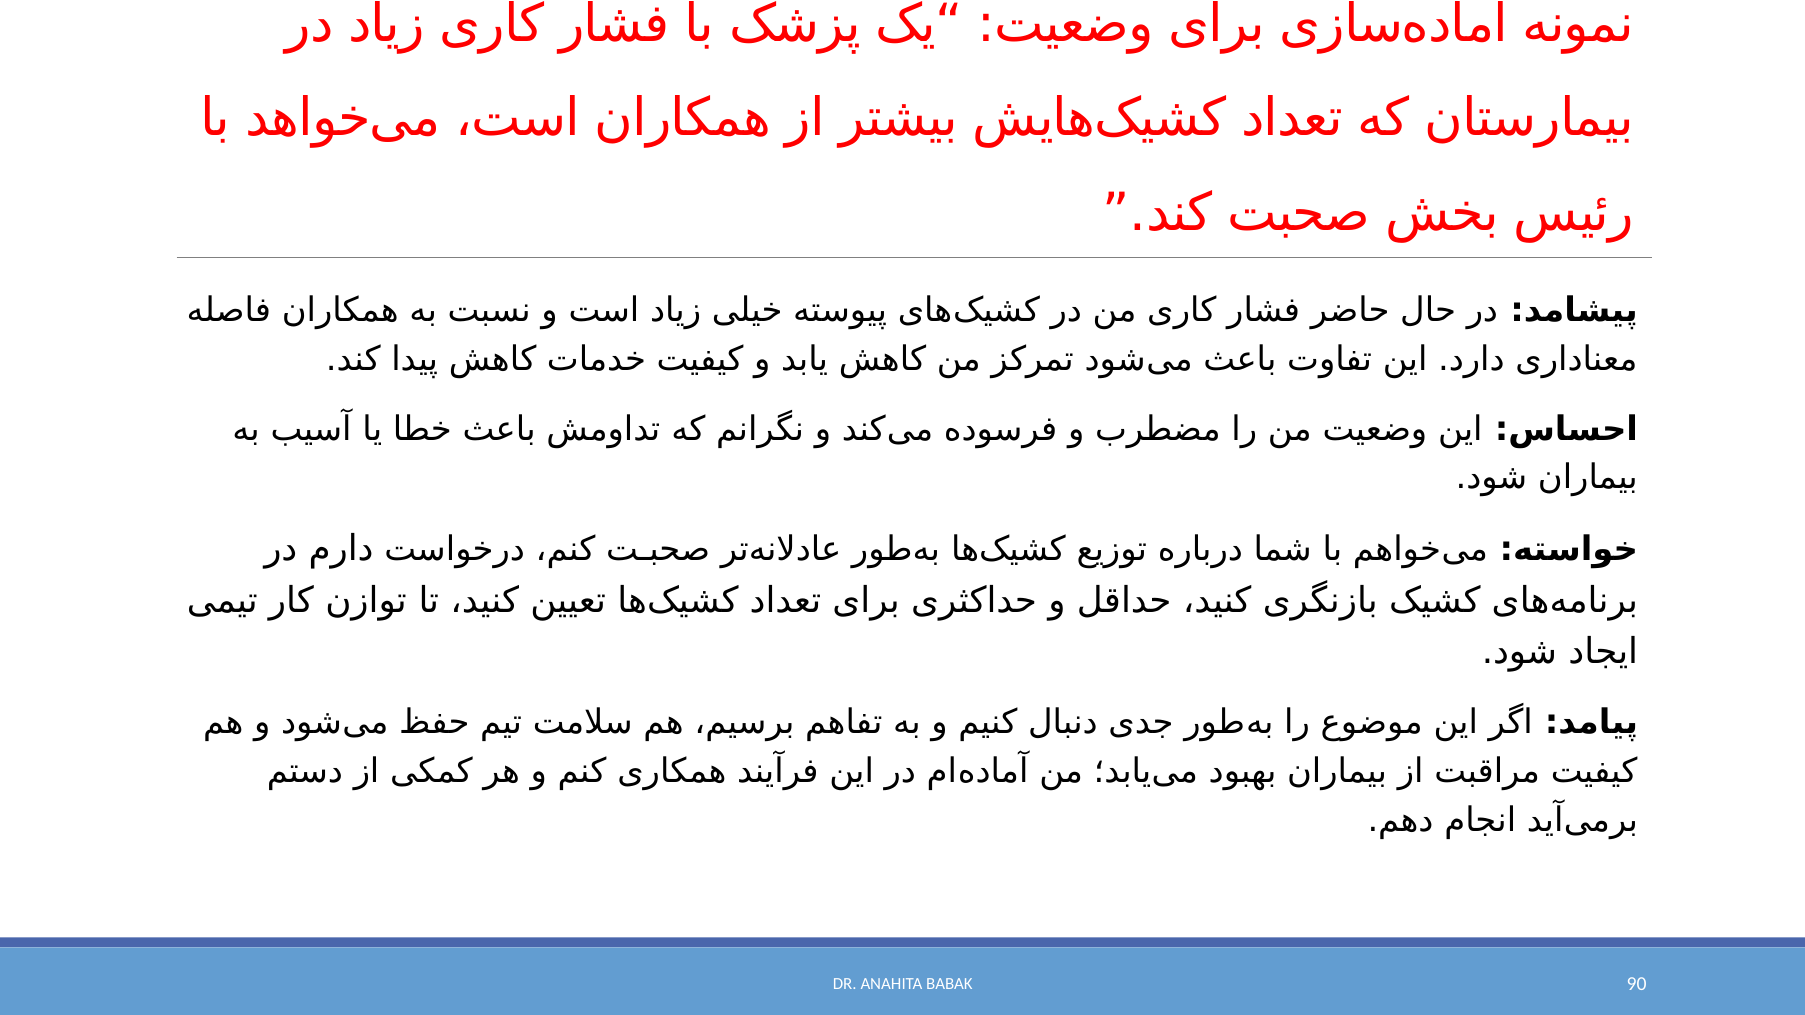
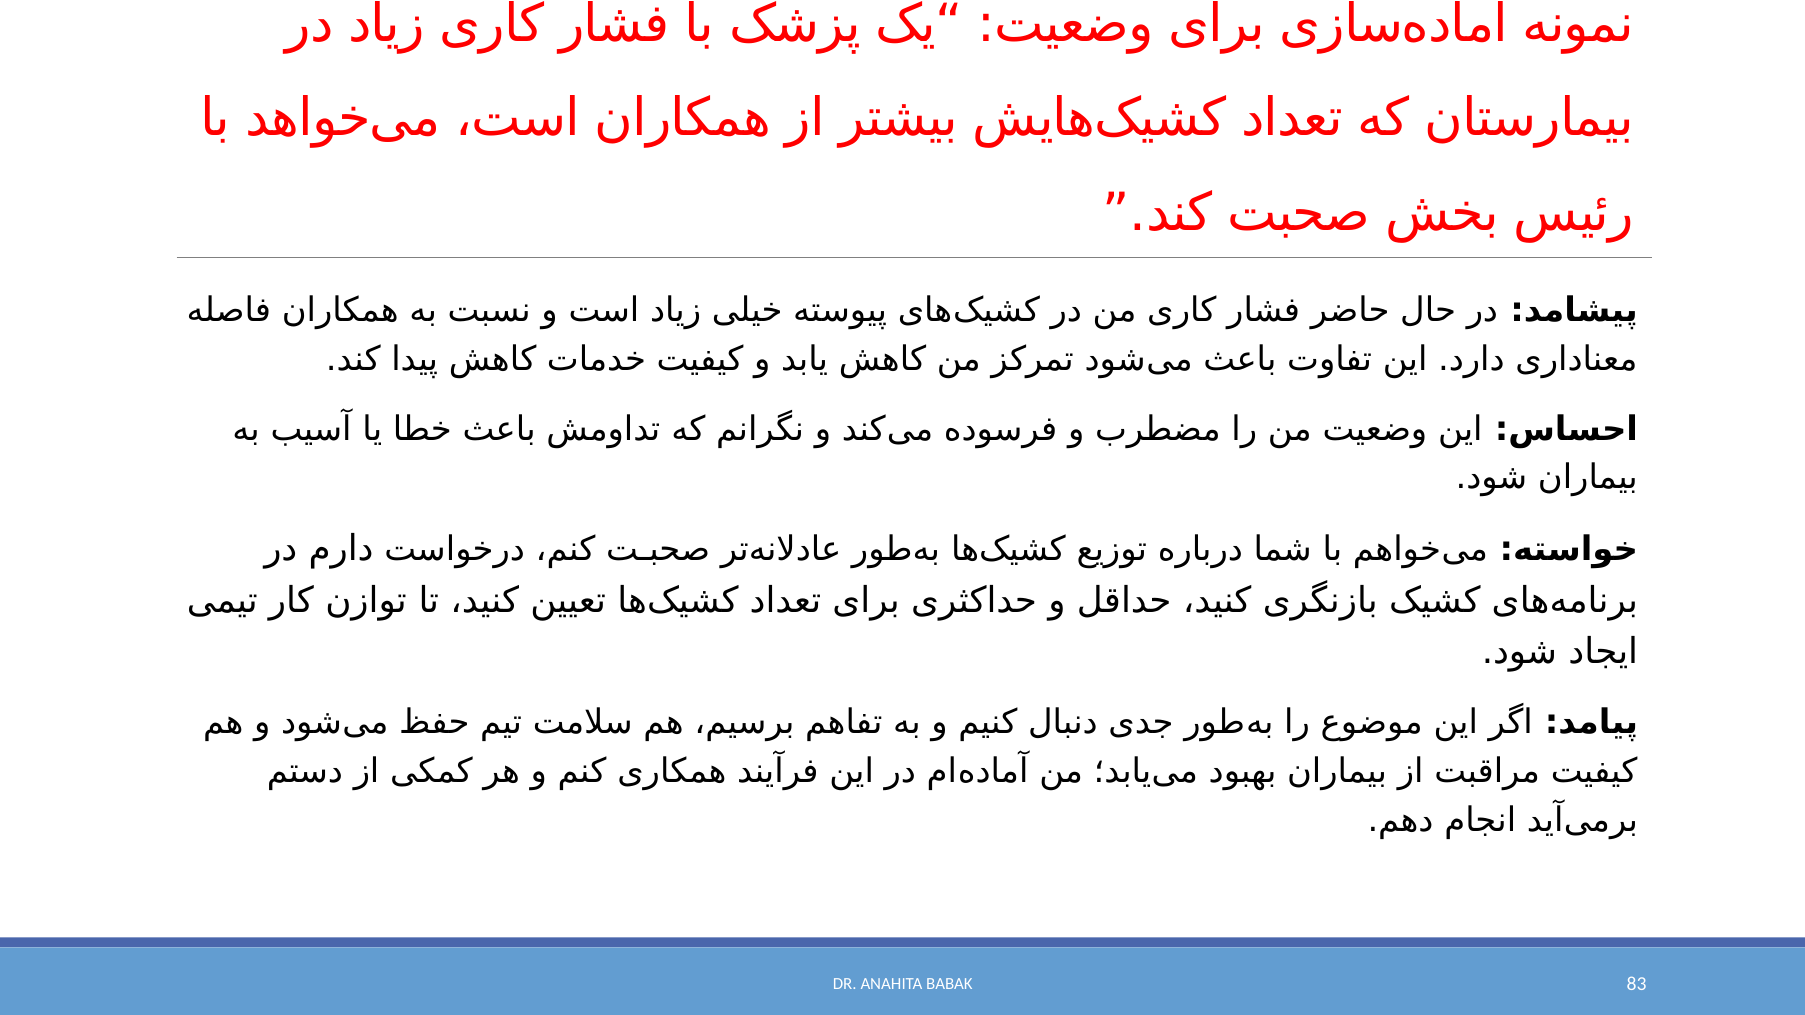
90: 90 -> 83 (1637, 985)
